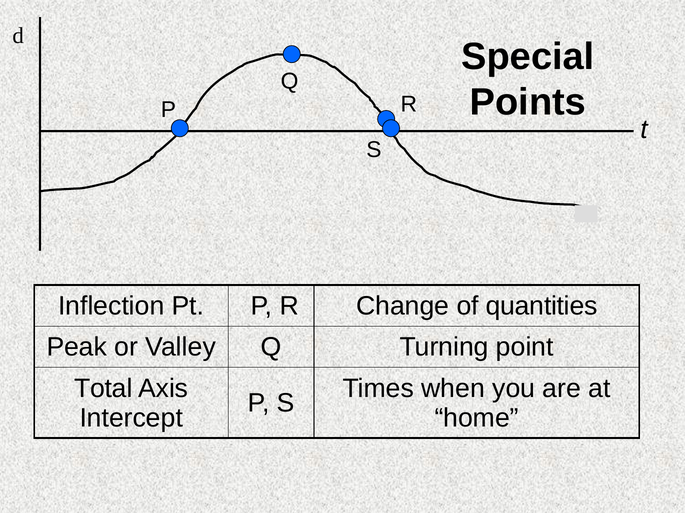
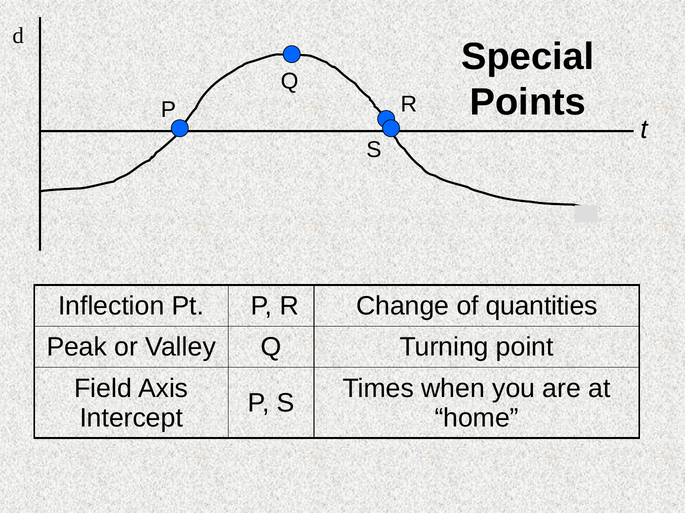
Total: Total -> Field (103, 389)
